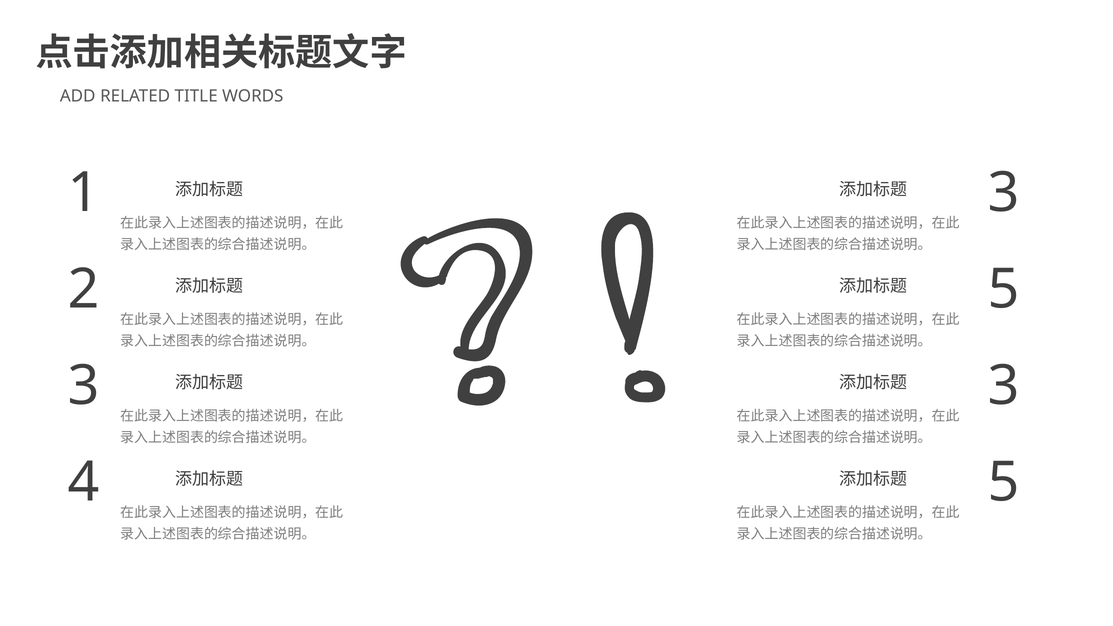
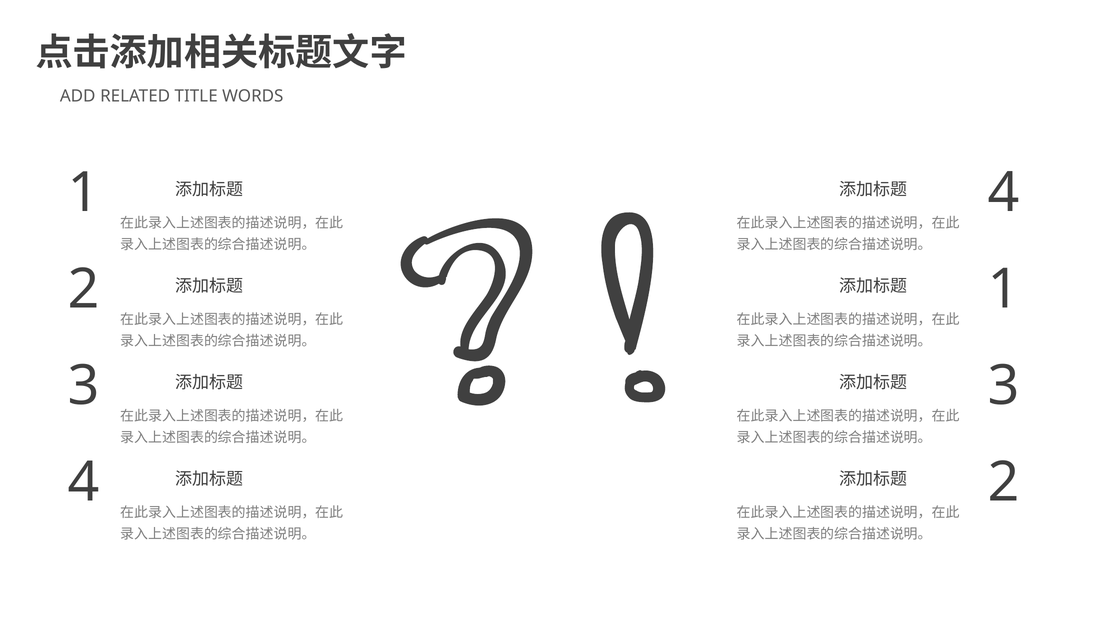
3: 3 -> 4 (1004, 193)
5: 5 -> 1 (1004, 290)
5: 5 -> 2 (1004, 483)
